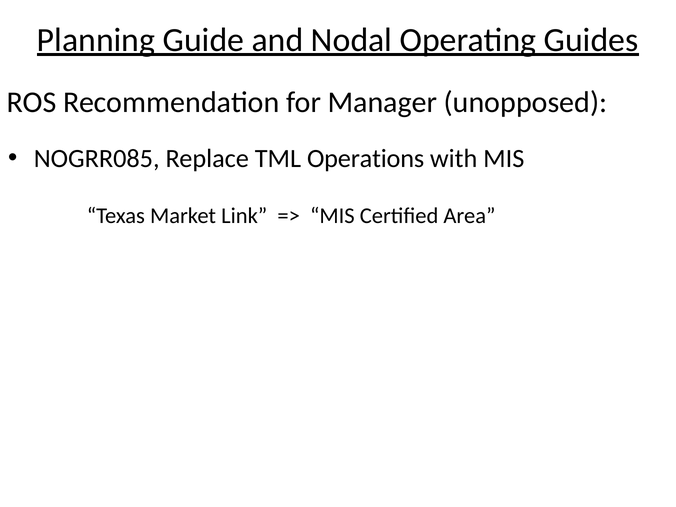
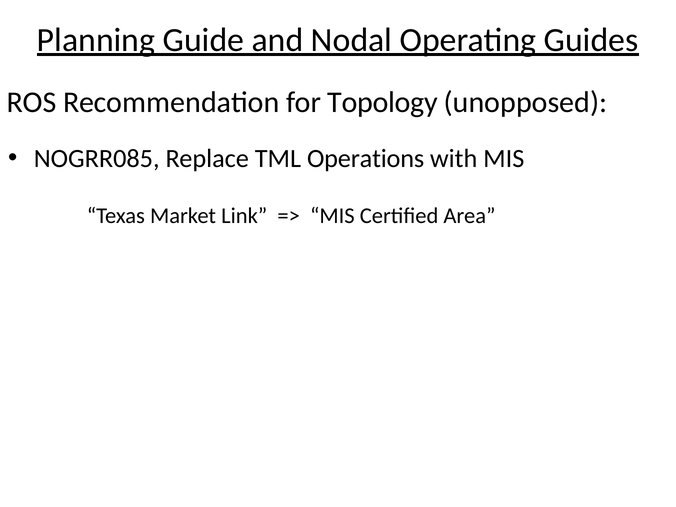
Manager: Manager -> Topology (383, 102)
